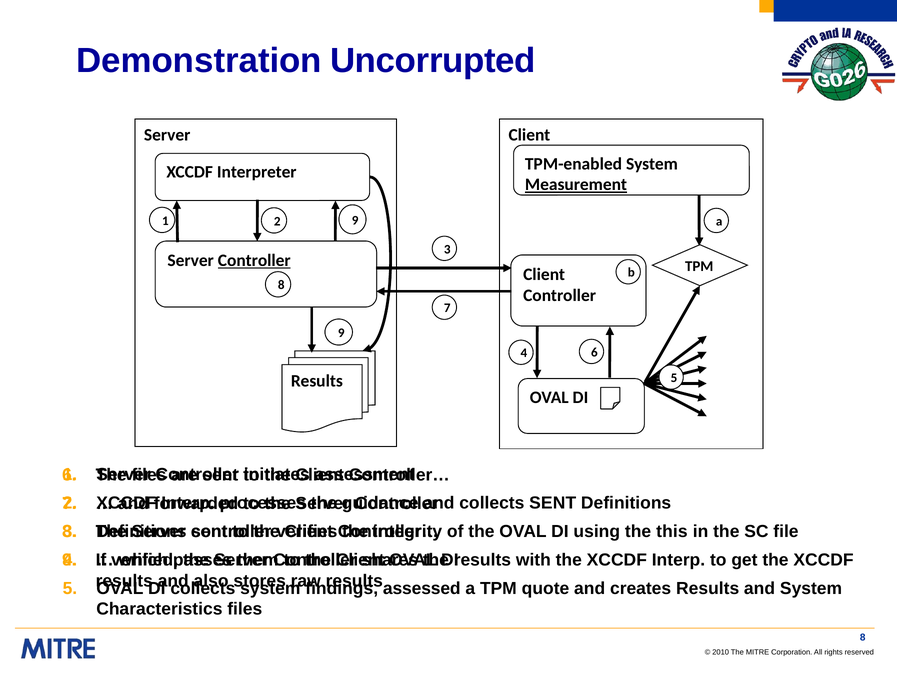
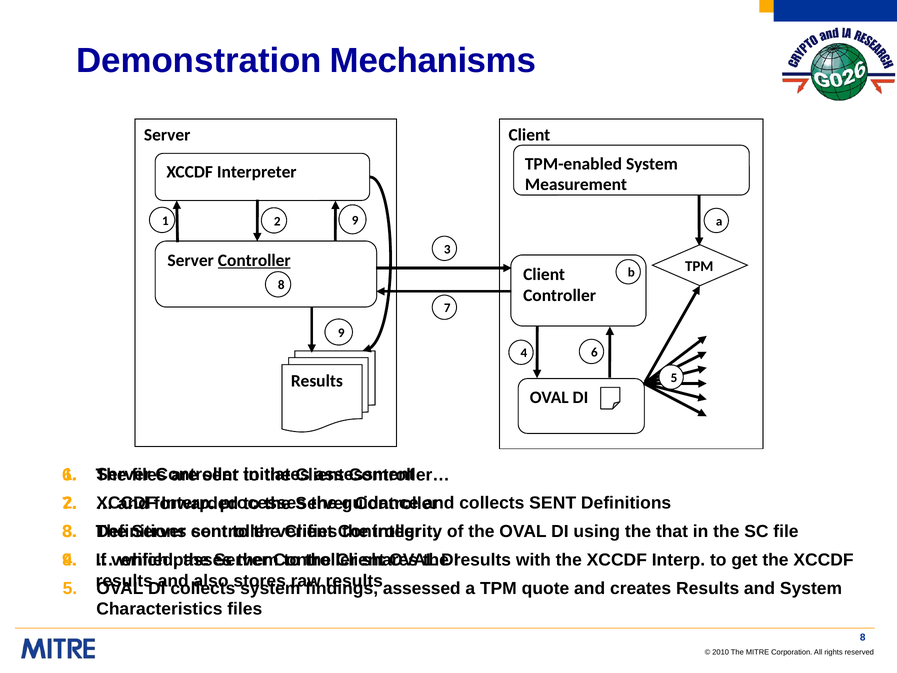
Uncorrupted: Uncorrupted -> Mechanisms (433, 61)
Measurement underline: present -> none (576, 185)
this: this -> that (672, 532)
